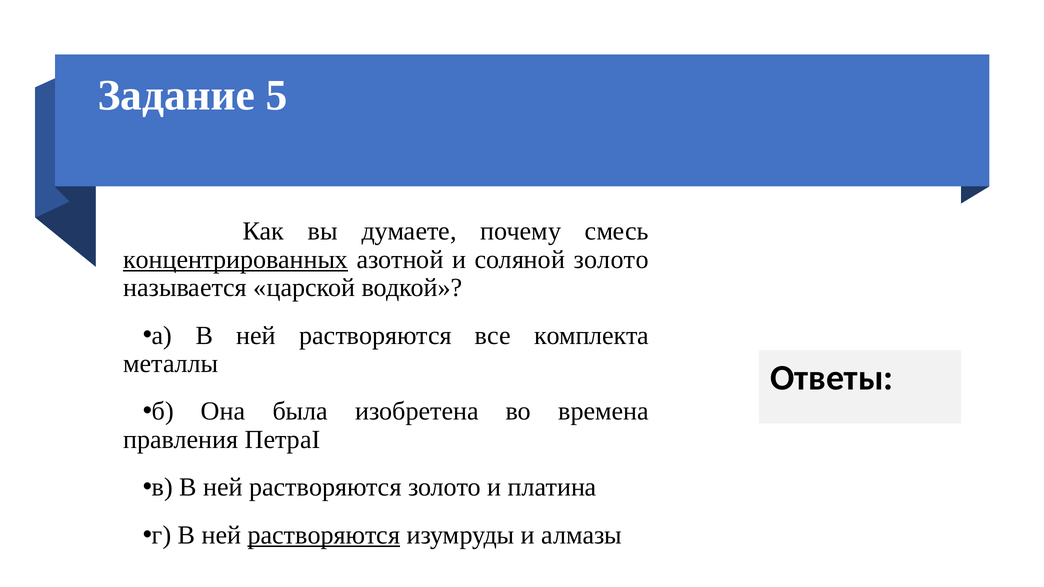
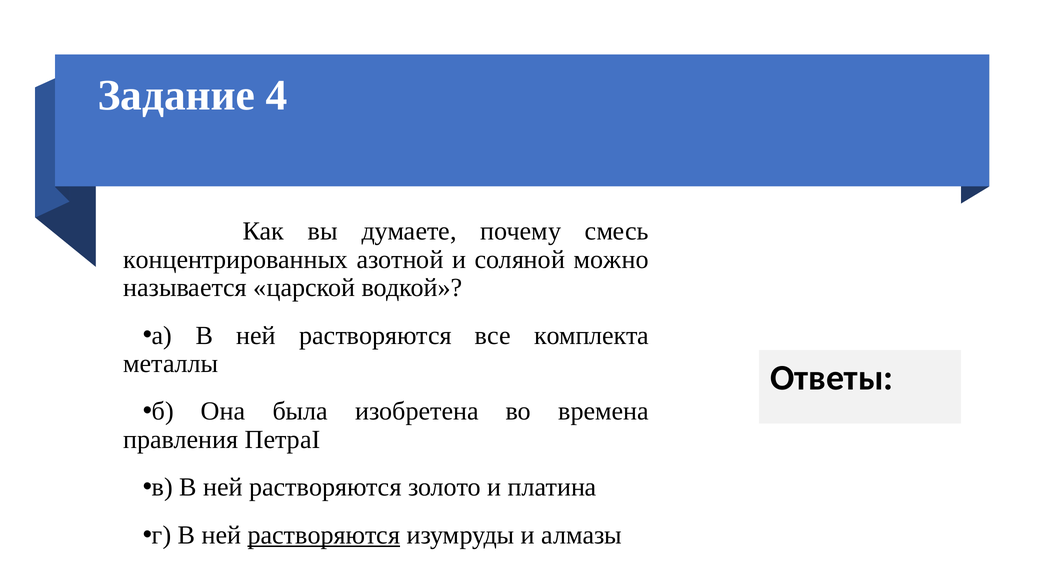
5: 5 -> 4 (277, 95)
концентрированных underline: present -> none (236, 260)
соляной золото: золото -> можно (611, 260)
